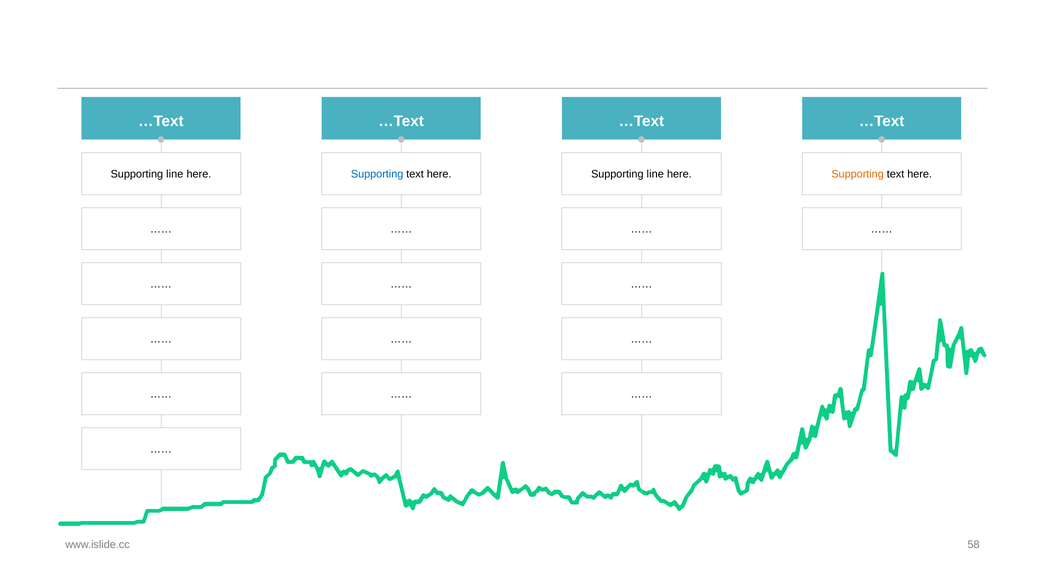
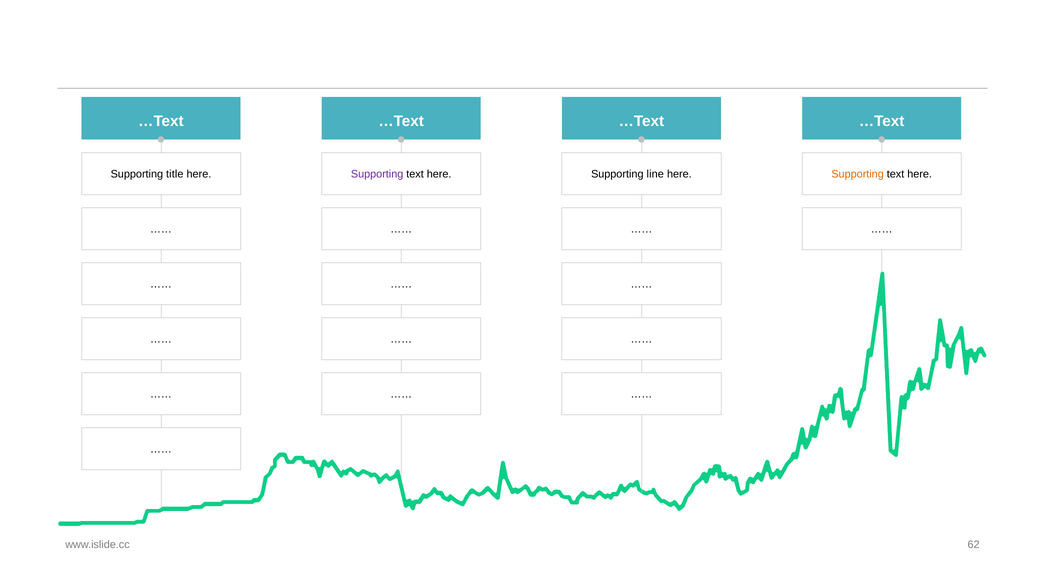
line: line -> title (175, 174)
Supporting colour: blue -> purple (377, 174)
58: 58 -> 62 (974, 544)
